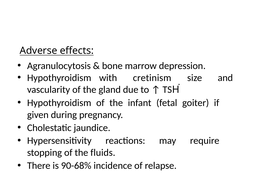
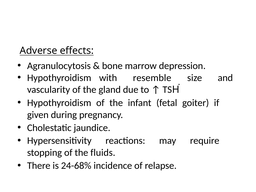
cretinism: cretinism -> resemble (152, 78)
90-68%: 90-68% -> 24-68% (76, 166)
